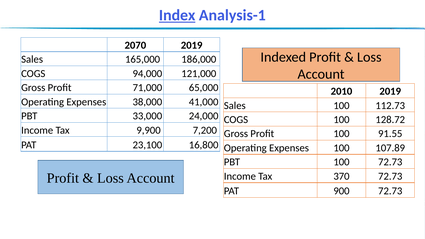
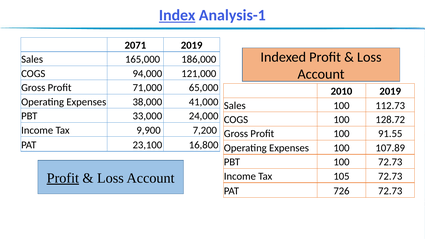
2070: 2070 -> 2071 (135, 45)
Profit underline: none -> present (63, 178)
370: 370 -> 105 (341, 176)
900: 900 -> 726 (341, 191)
